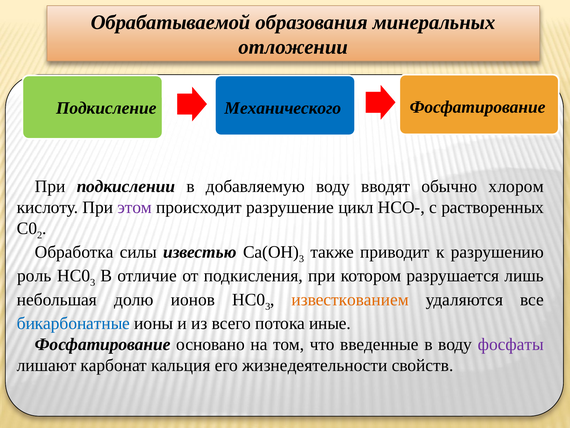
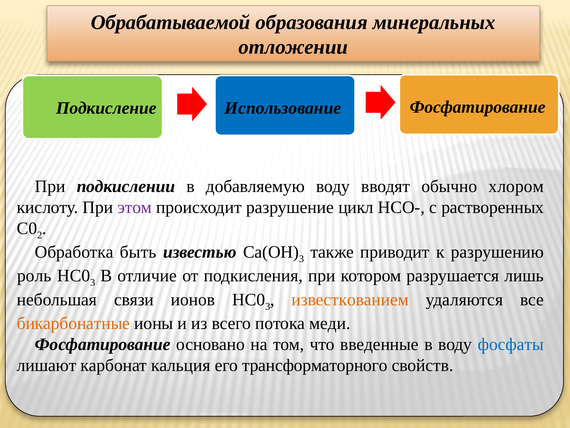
Механического: Механического -> Использование (283, 108)
силы: силы -> быть (138, 252)
долю: долю -> связи (134, 299)
бикарбонатные colour: blue -> orange (73, 323)
иные: иные -> меди (330, 323)
фосфаты colour: purple -> blue (511, 344)
жизнедеятельности: жизнедеятельности -> трансформаторного (315, 365)
